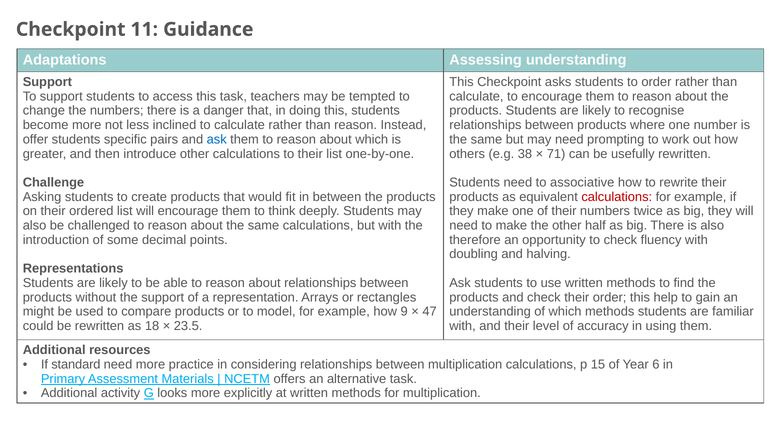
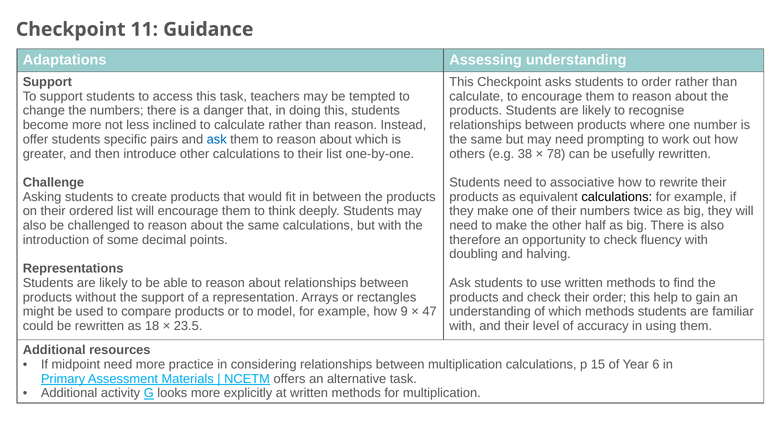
71: 71 -> 78 (556, 154)
calculations colour: red -> black (617, 197)
standard: standard -> midpoint (76, 364)
